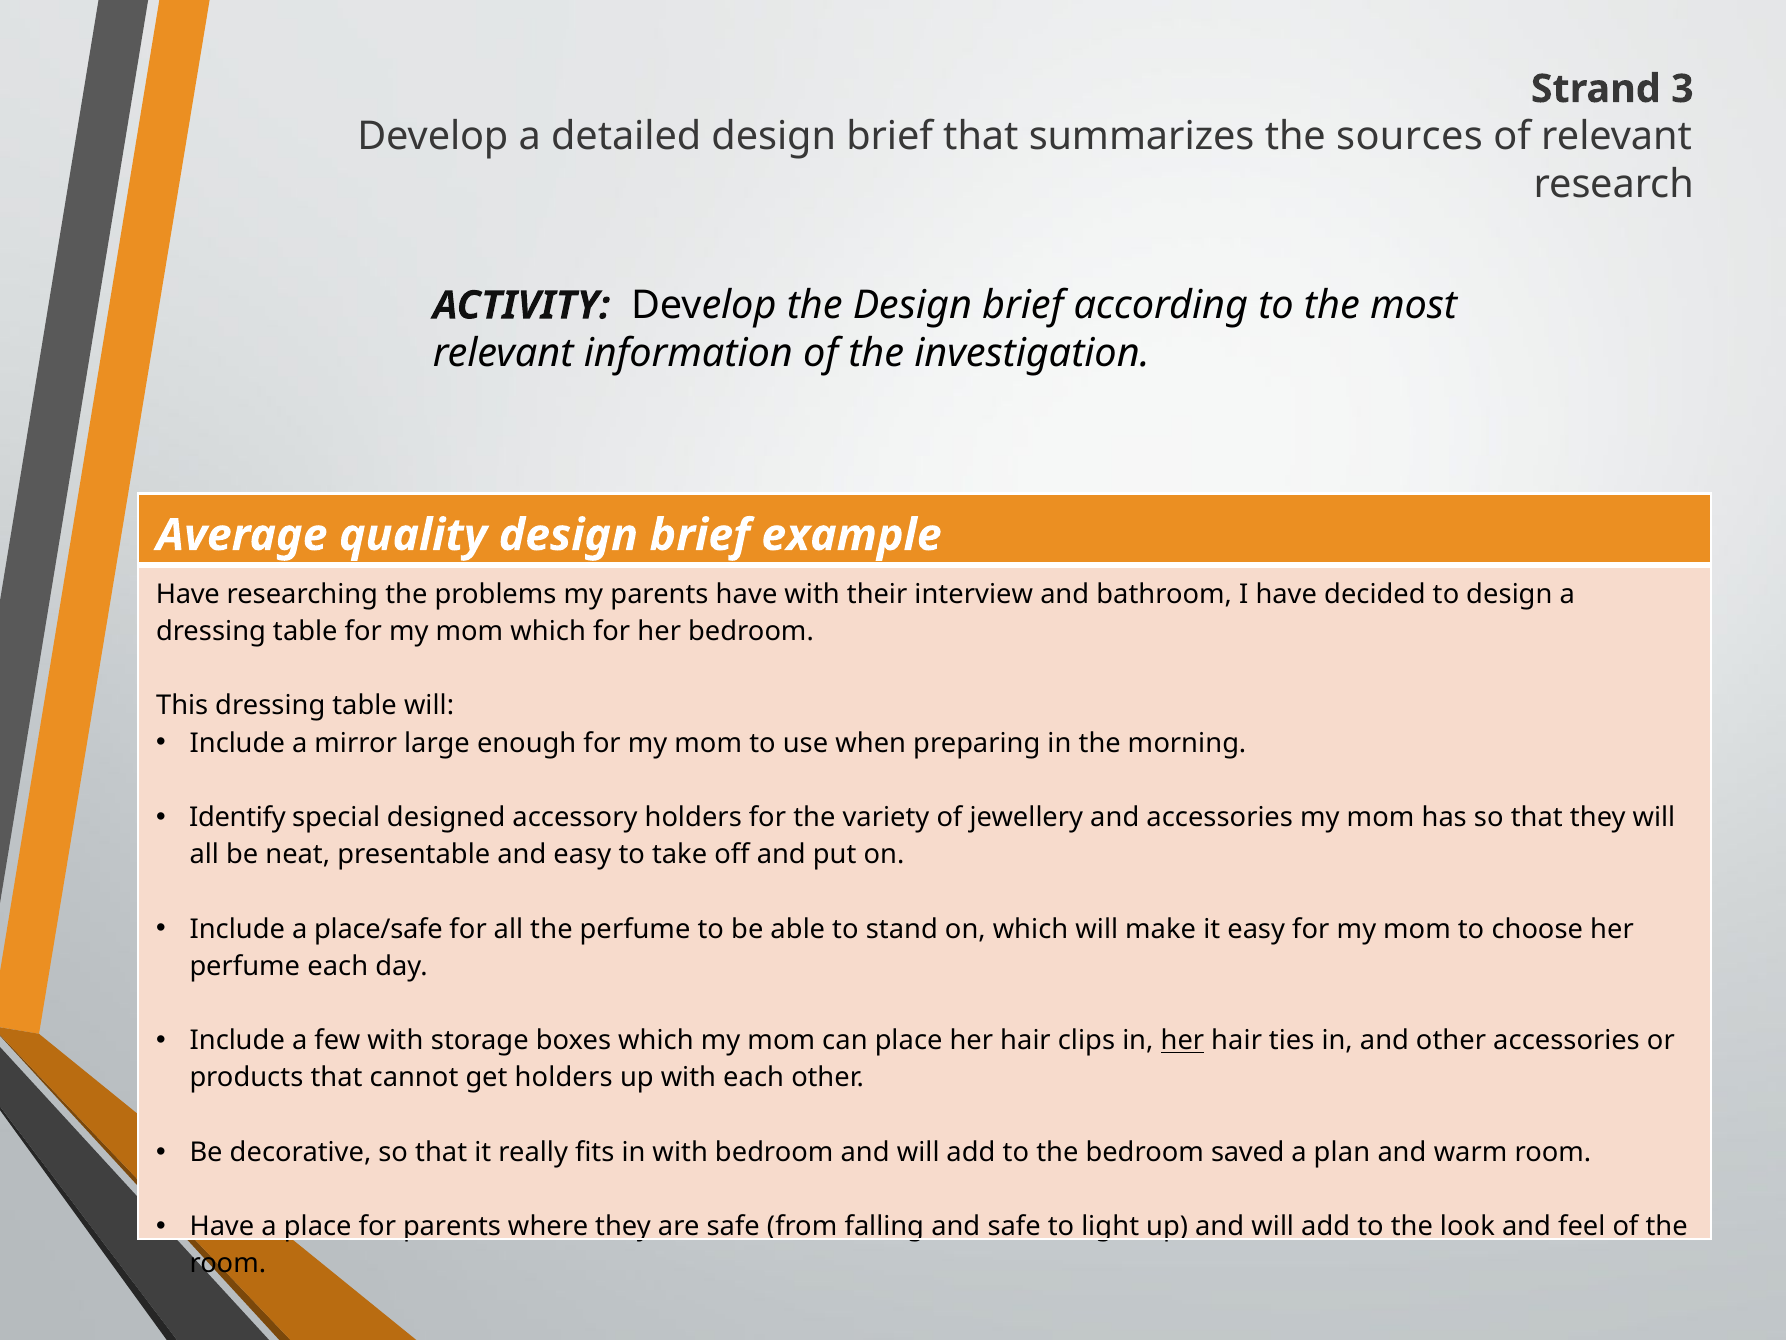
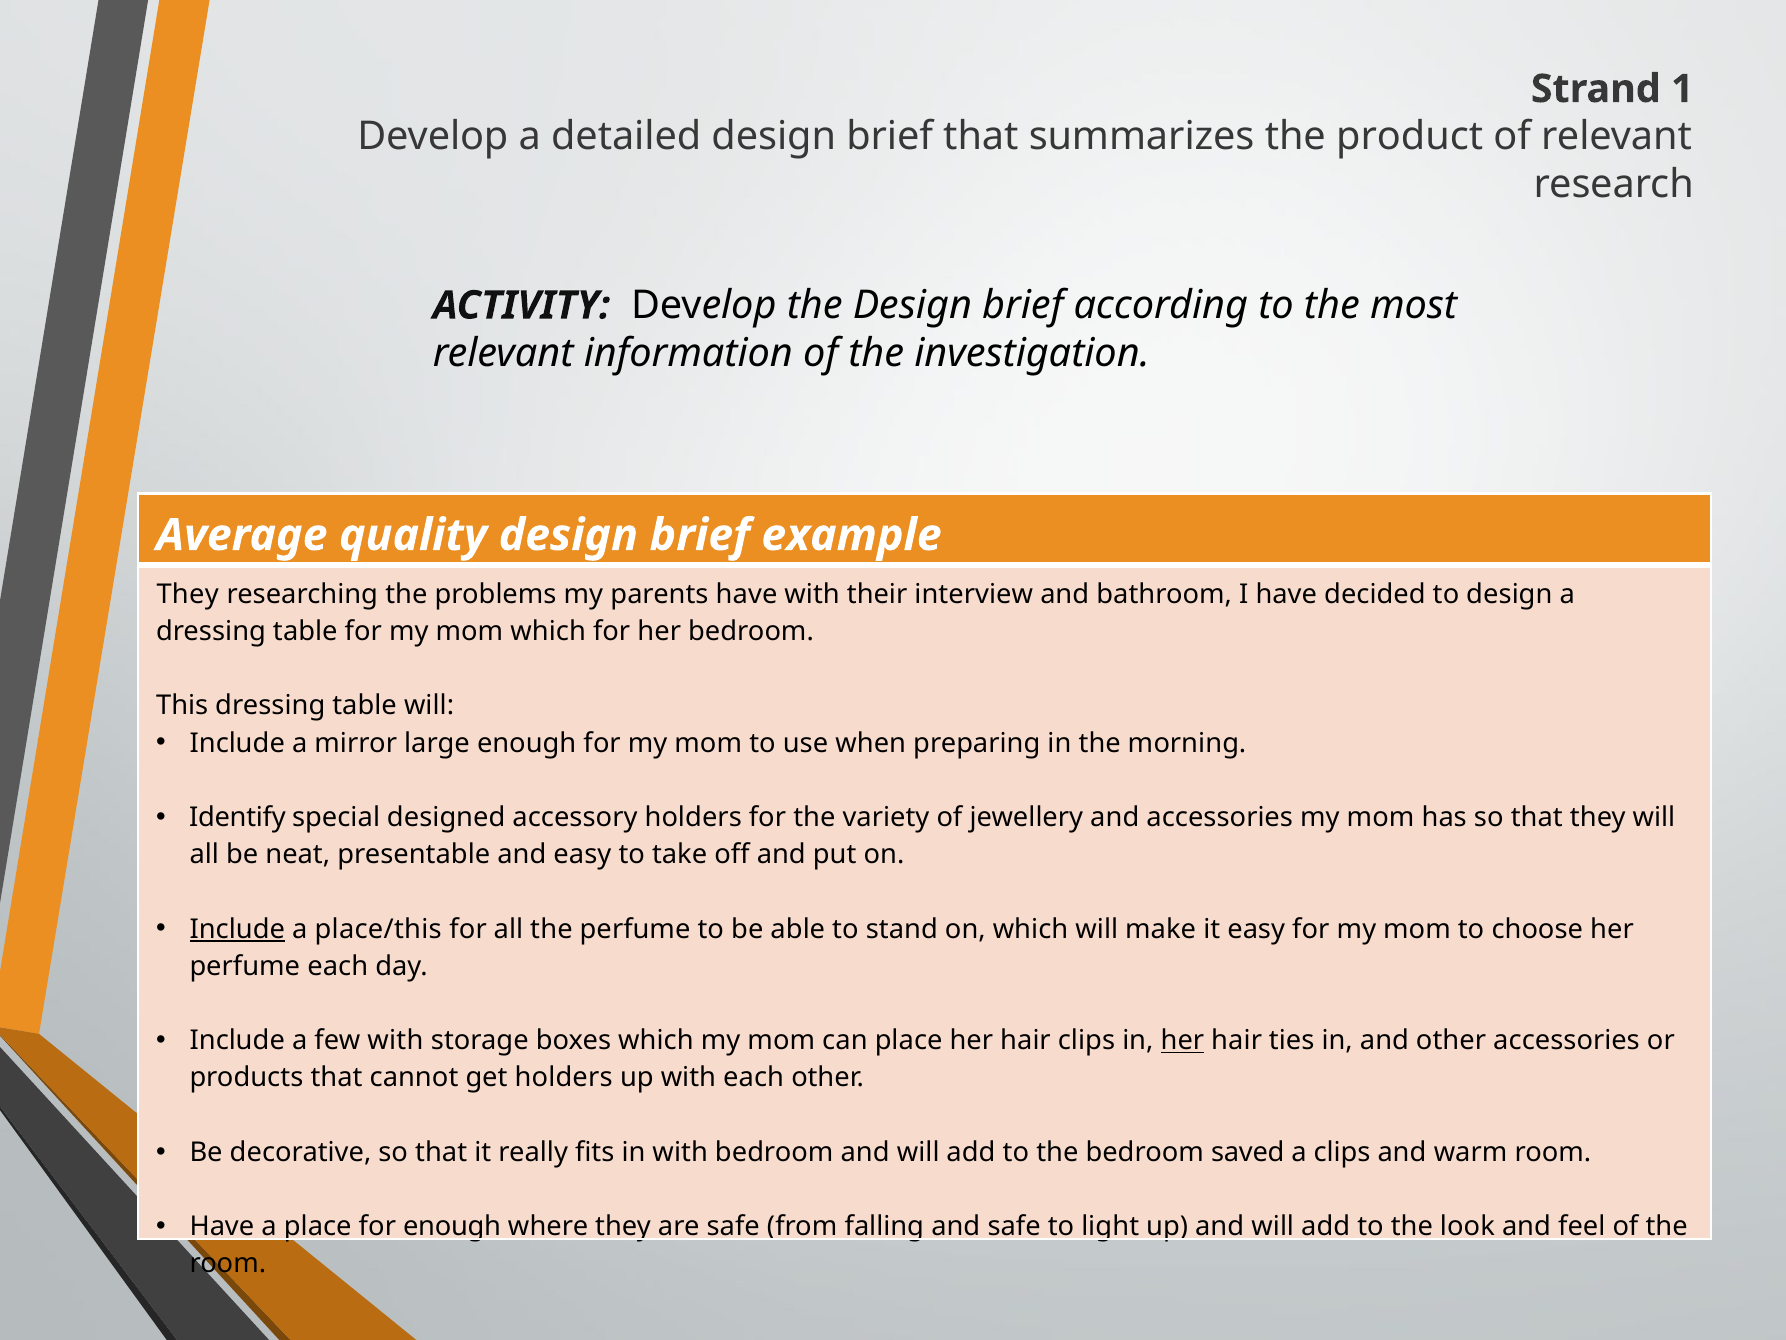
3: 3 -> 1 (1682, 89)
sources: sources -> product (1410, 137)
Have: Have -> They (188, 594)
Include underline: none -> present (237, 929)
place/safe: place/safe -> place/this (378, 929)
a plan: plan -> clips (1342, 1152)
for parents: parents -> enough (452, 1226)
